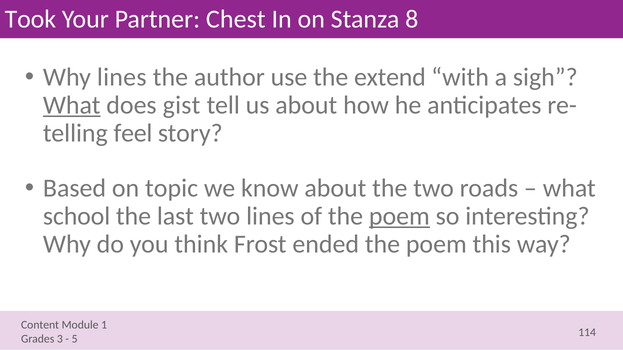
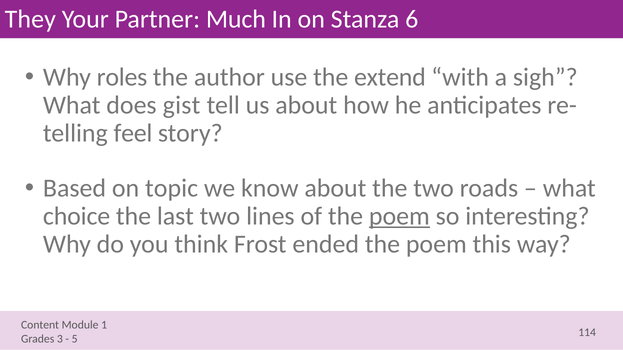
Took: Took -> They (30, 19)
Chest: Chest -> Much (236, 19)
8: 8 -> 6 (412, 19)
Why lines: lines -> roles (122, 77)
What underline: present -> none (72, 105)
school: school -> choice (77, 216)
